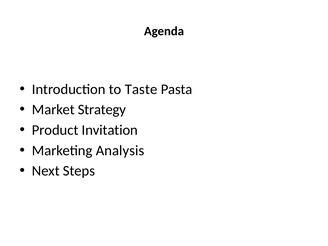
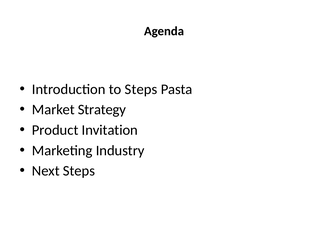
to Taste: Taste -> Steps (141, 89)
Analysis: Analysis -> Industry (120, 150)
